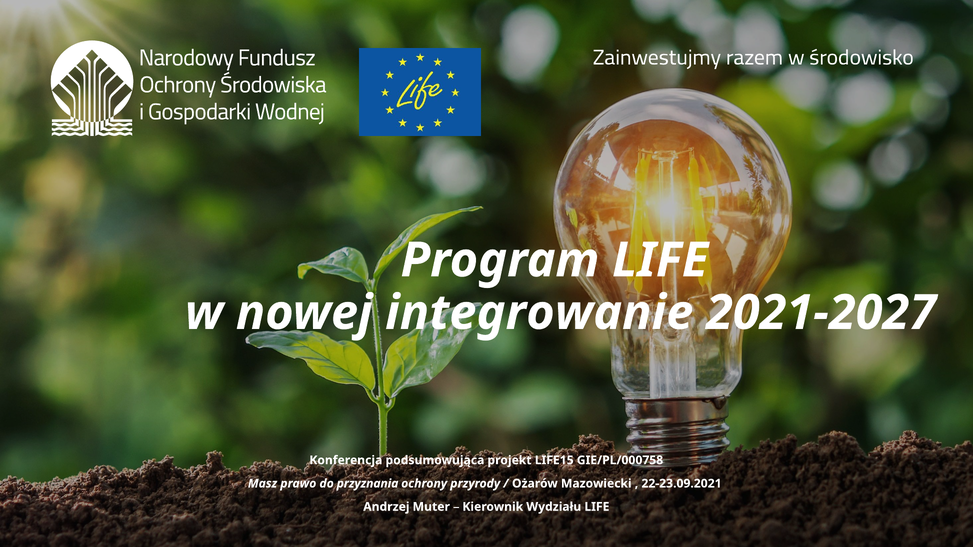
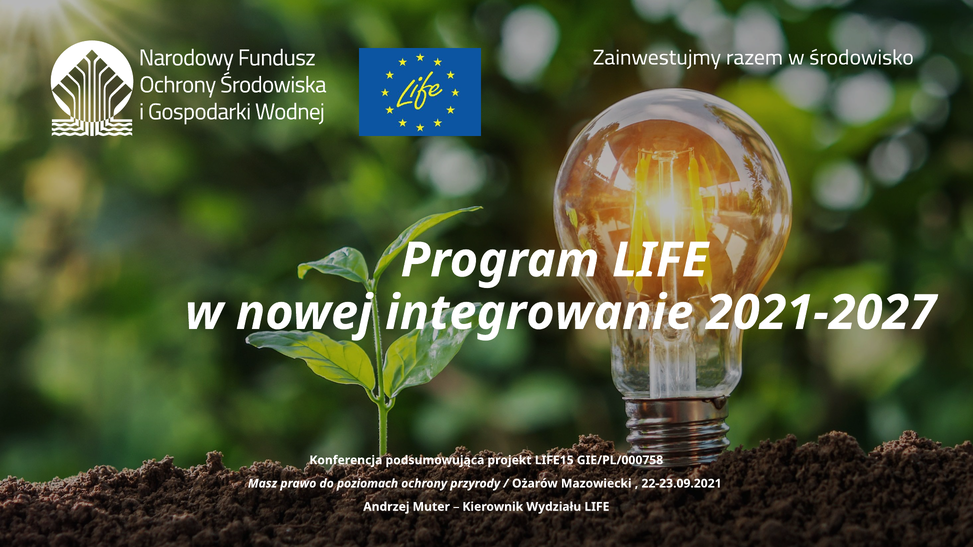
przyznania: przyznania -> poziomach (368, 484)
